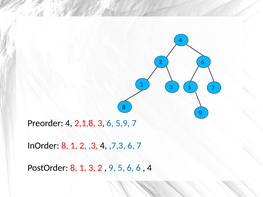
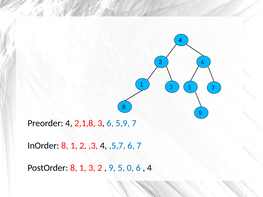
,7,3: ,7,3 -> ,5,7 (117, 146)
5 6: 6 -> 0 (130, 168)
